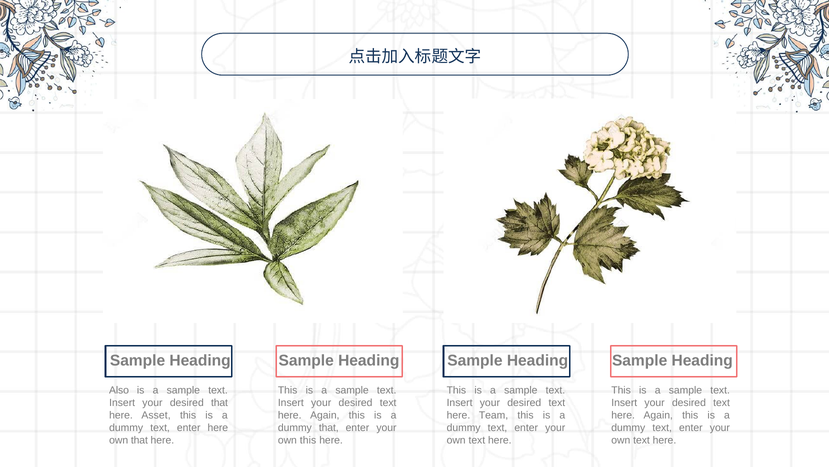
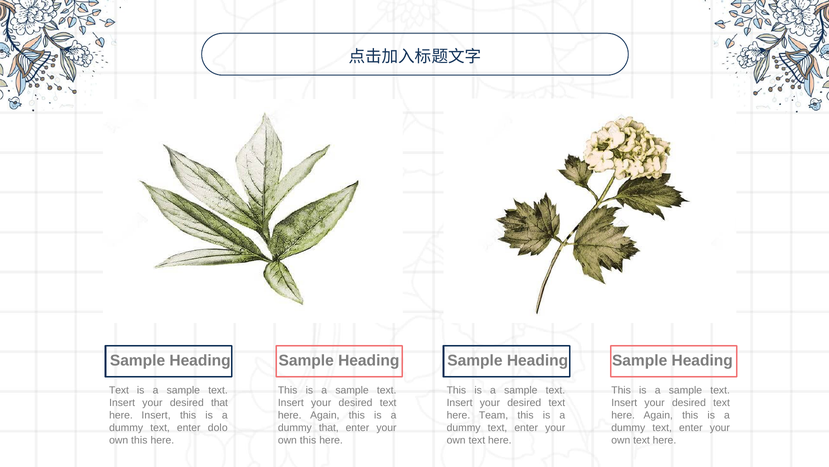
Also: Also -> Text (119, 390)
here Asset: Asset -> Insert (156, 415)
enter here: here -> dolo (218, 427)
that: that -> this (139, 440)
